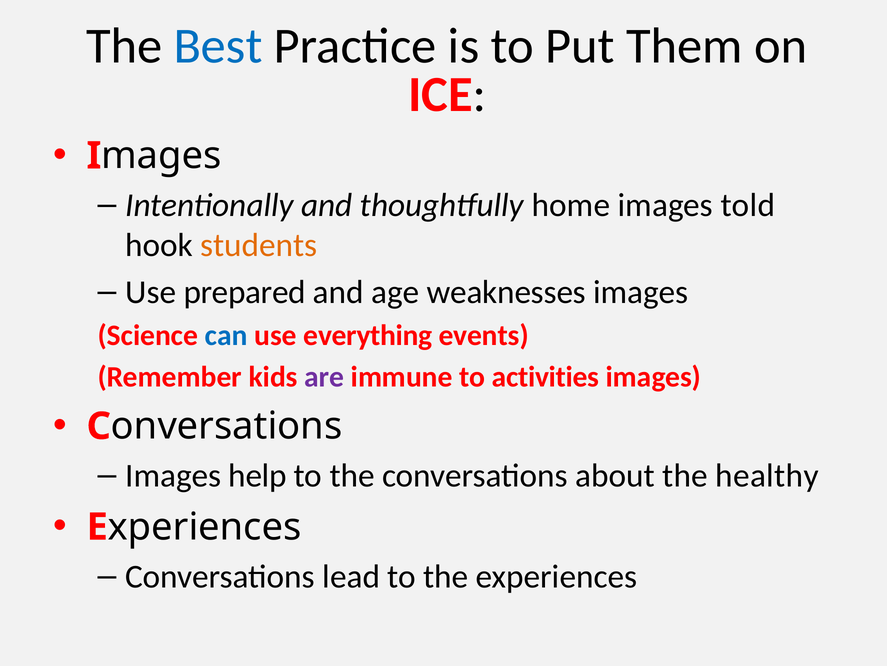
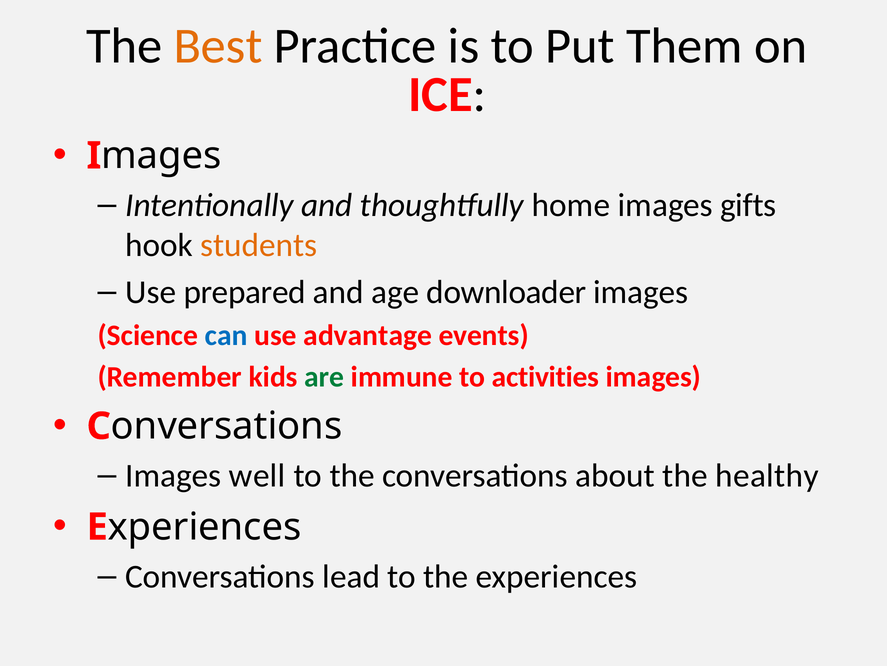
Best colour: blue -> orange (218, 46)
told: told -> gifts (748, 205)
weaknesses: weaknesses -> downloader (506, 292)
everything: everything -> advantage (368, 335)
are colour: purple -> green (324, 377)
help: help -> well (257, 475)
